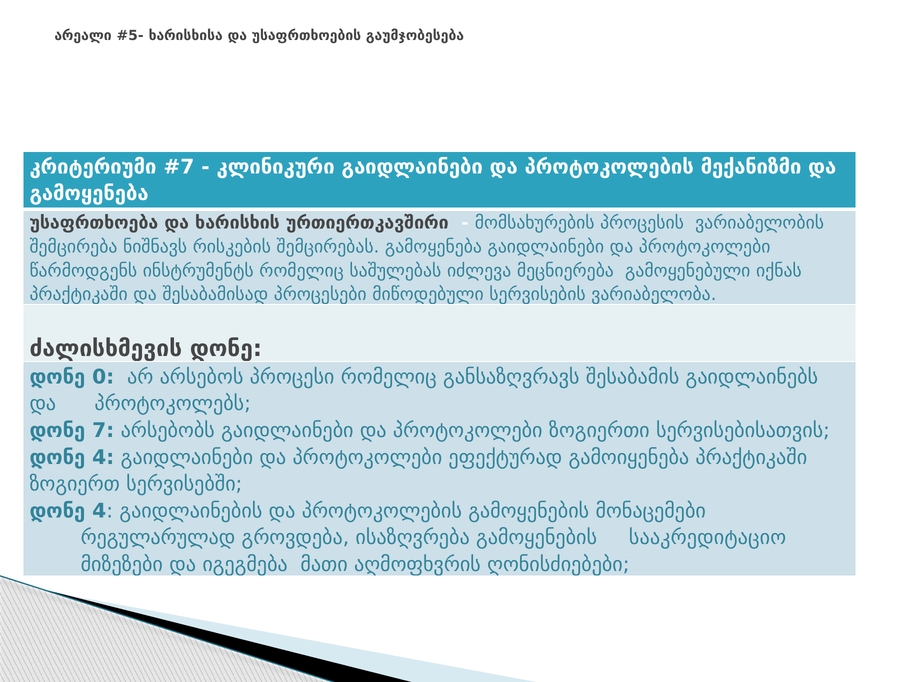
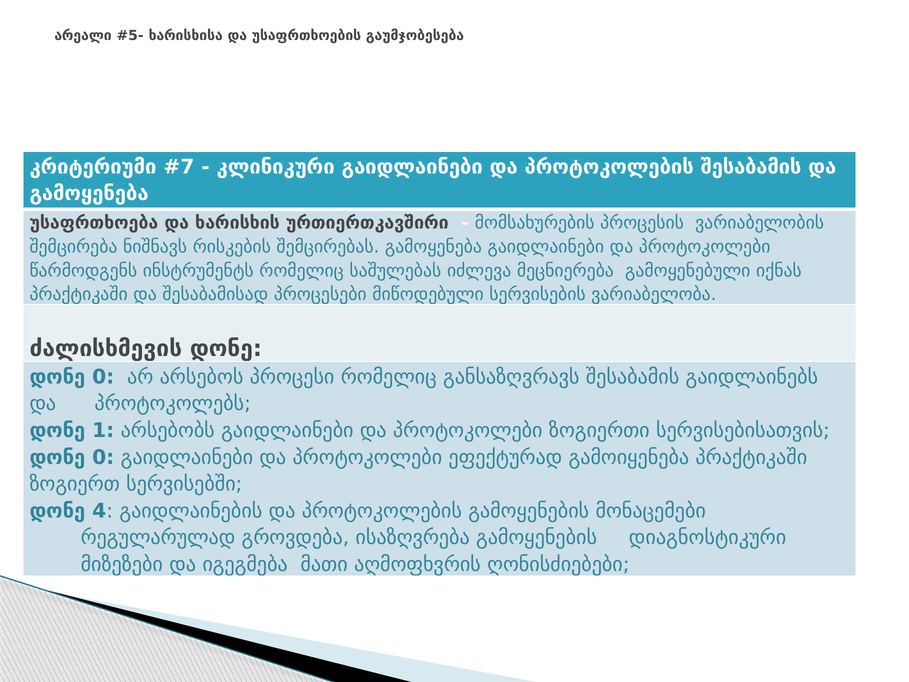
პროტოკოლების მექანიზმი: მექანიზმი -> შესაბამის (751, 167)
7: 7 -> 1 (103, 430)
4: 4 -> 0 (103, 457)
სააკრედიტაციო: სააკრედიტაციო -> დიაგნოსტიკური (708, 538)
